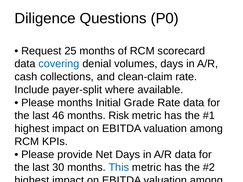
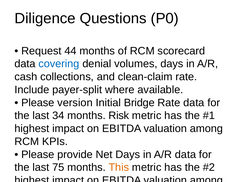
25: 25 -> 44 (71, 51)
Please months: months -> version (75, 103)
Grade: Grade -> Bridge (139, 103)
46: 46 -> 34 (58, 116)
30: 30 -> 75 (58, 168)
This colour: blue -> orange (119, 168)
